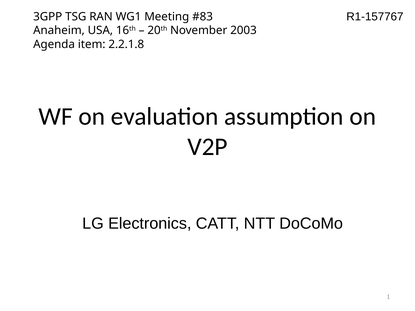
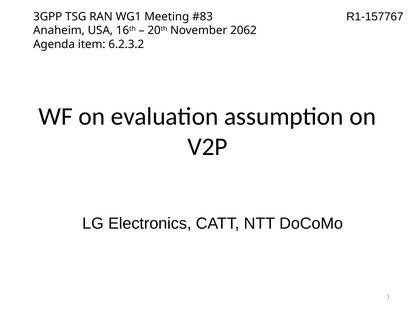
2003: 2003 -> 2062 (243, 31)
2.2.1.8: 2.2.1.8 -> 6.2.3.2 (126, 44)
